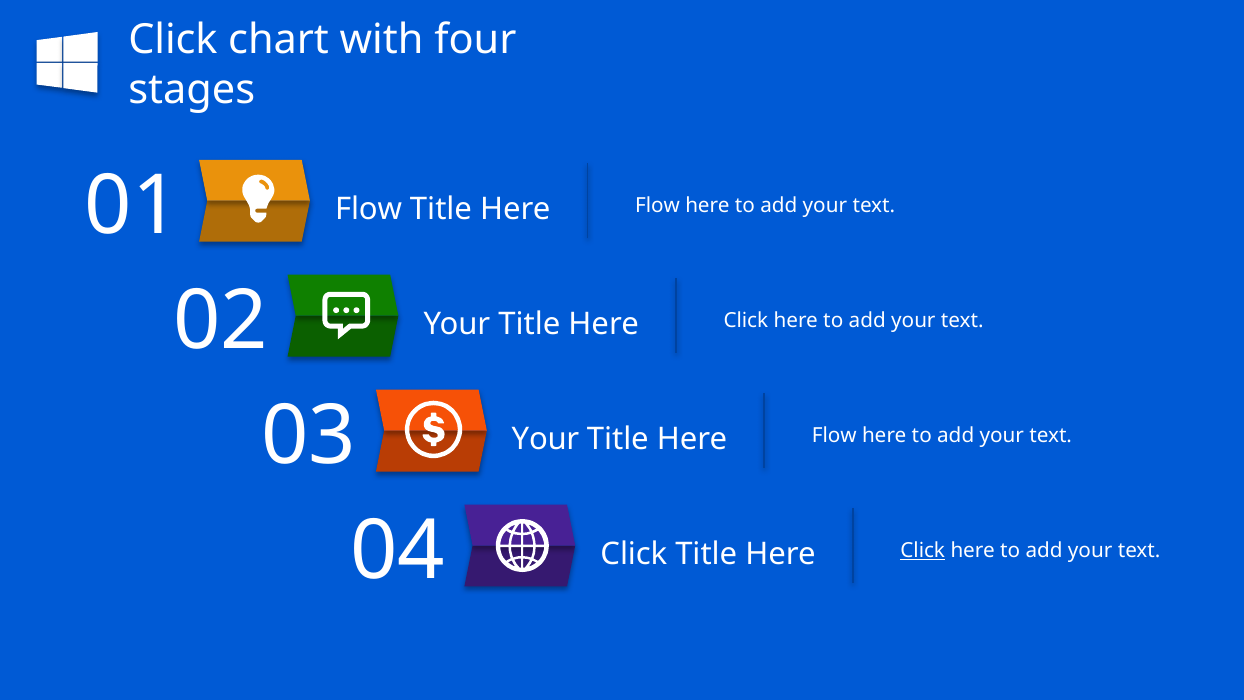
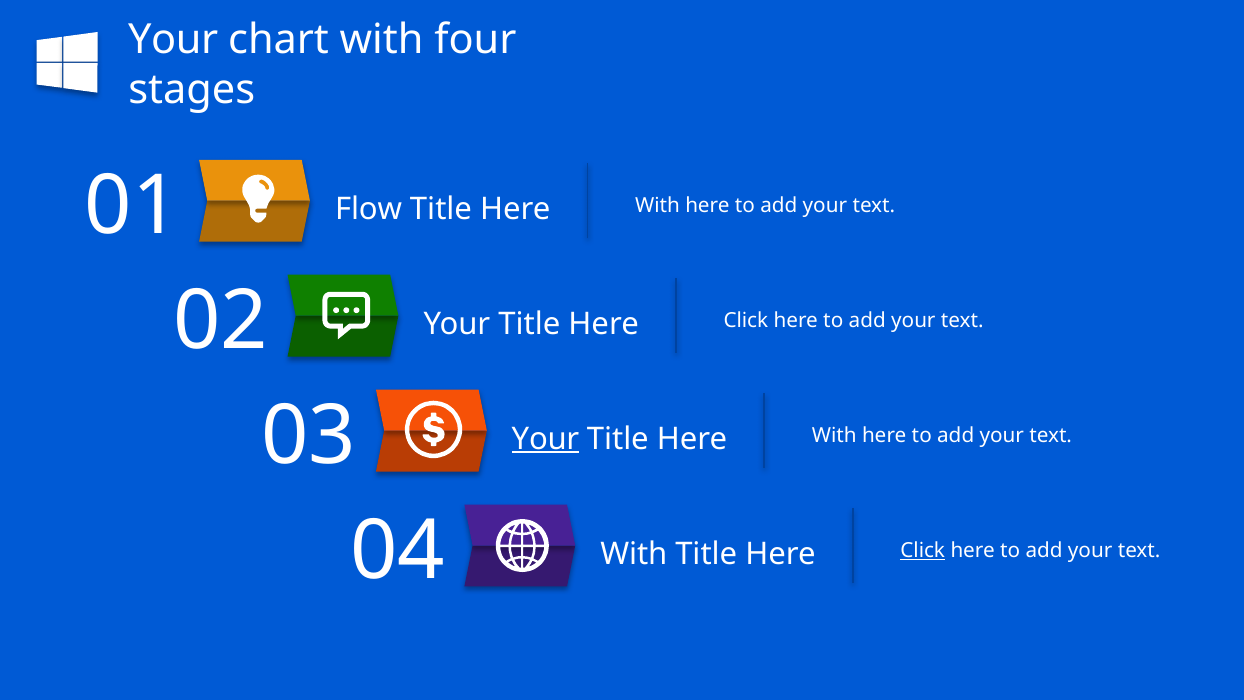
Click: Click -> Your (173, 40)
01 Flow: Flow -> With (657, 206)
03 Flow: Flow -> With (834, 436)
Your underline: none -> present (546, 439)
Click: Click -> With (634, 554)
